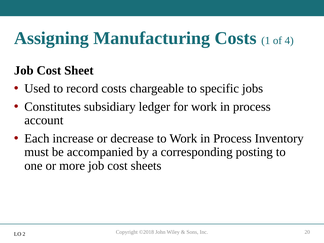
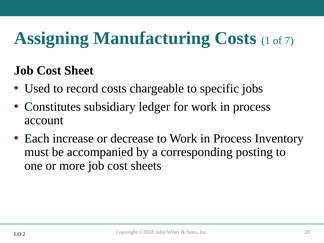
4: 4 -> 7 (289, 41)
